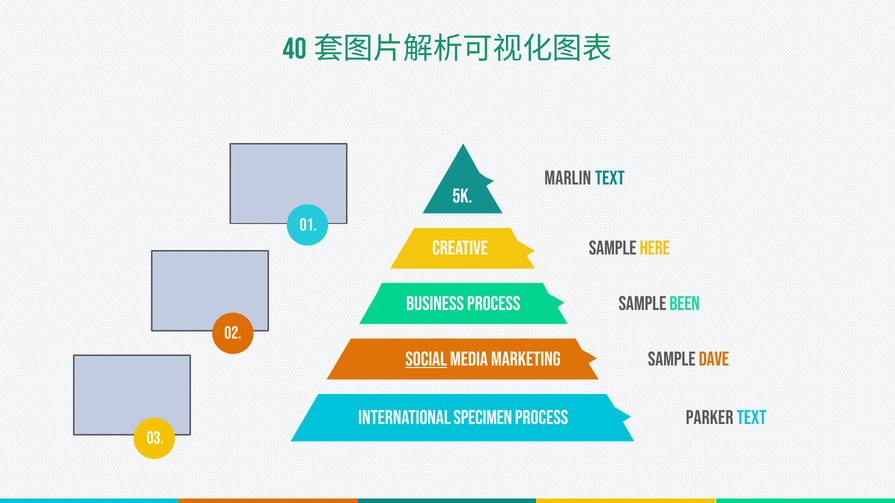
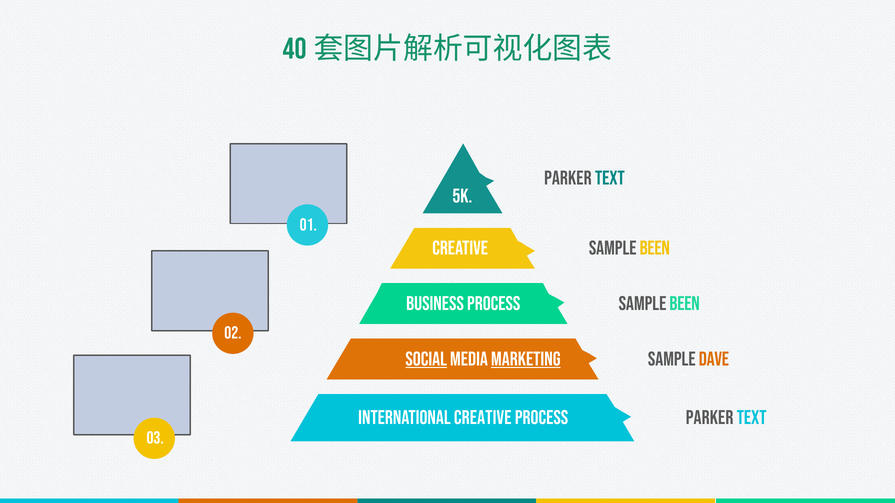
MARLIN: MARLIN -> PARKER (568, 179)
HERE: HERE -> BEEN (655, 249)
marketing underline: none -> present (526, 359)
International specimen: specimen -> creative (483, 418)
